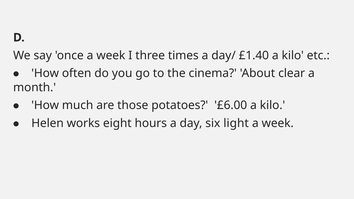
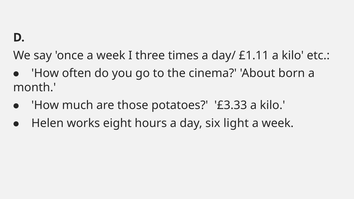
£1.40: £1.40 -> £1.11 (254, 55)
clear: clear -> born (292, 73)
£6.00: £6.00 -> £3.33 (231, 105)
